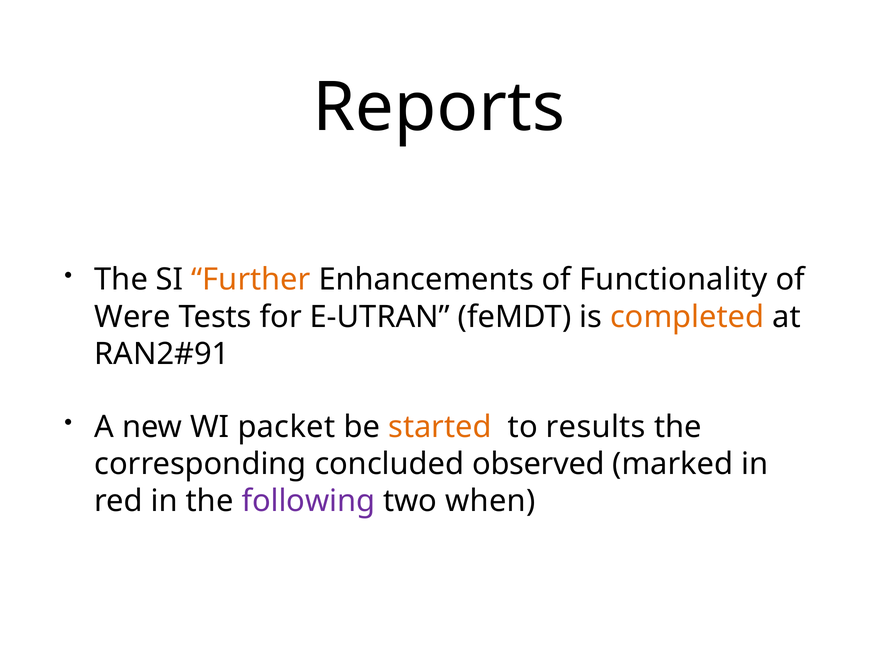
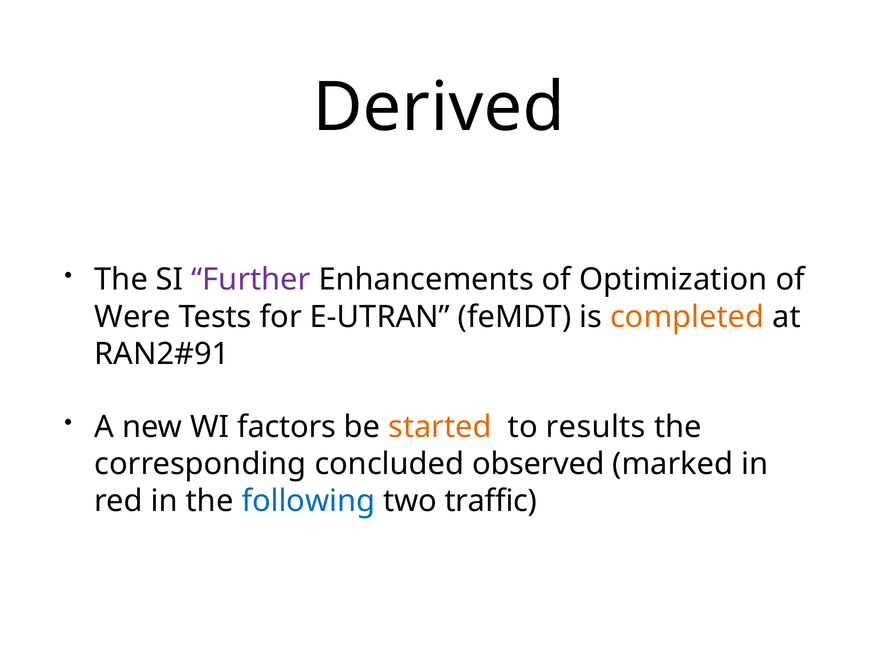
Reports: Reports -> Derived (439, 108)
Further colour: orange -> purple (251, 280)
Functionality: Functionality -> Optimization (673, 280)
packet: packet -> factors (287, 427)
following colour: purple -> blue (308, 501)
when: when -> traffic (491, 501)
